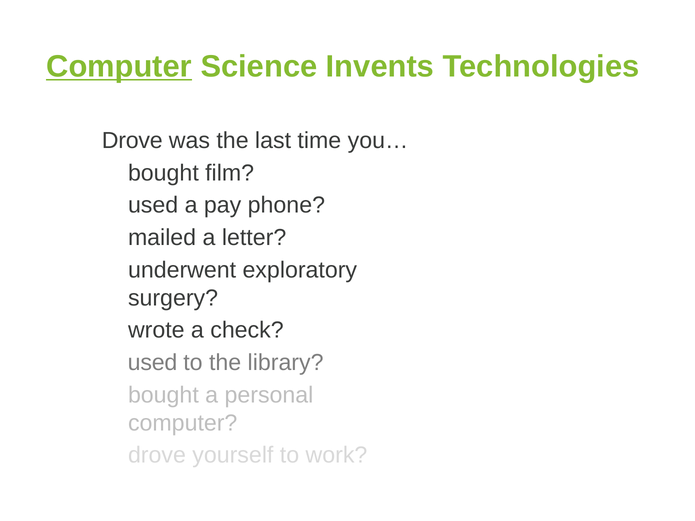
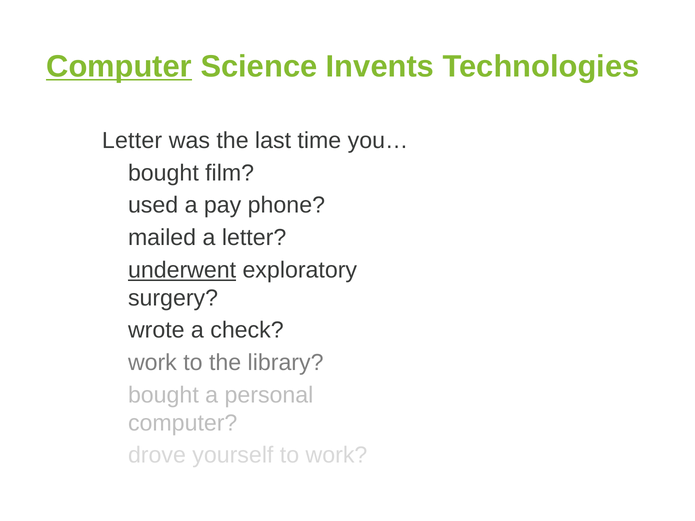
Drove: Drove -> Letter (132, 141)
underwent underline: none -> present (182, 270)
used: used -> work (152, 363)
